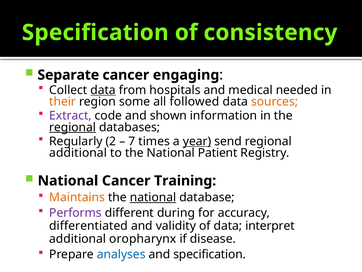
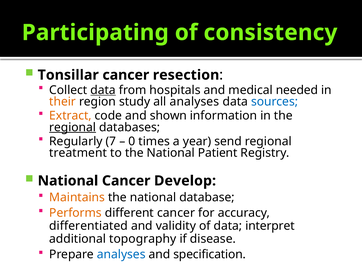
Specification: Specification -> Participating (95, 33)
Separate: Separate -> Tonsillar (68, 75)
engaging: engaging -> resection (186, 75)
some: some -> study (135, 101)
all followed: followed -> analyses (194, 101)
sources colour: orange -> blue (275, 101)
Extract colour: purple -> orange (70, 115)
2: 2 -> 7 (111, 141)
7: 7 -> 0 (132, 141)
year underline: present -> none (197, 141)
additional: additional -> treatment (78, 153)
Training: Training -> Develop (185, 180)
national underline: present -> none (153, 197)
Performs colour: purple -> orange (76, 212)
different during: during -> cancer (176, 212)
oropharynx: oropharynx -> topography (143, 238)
